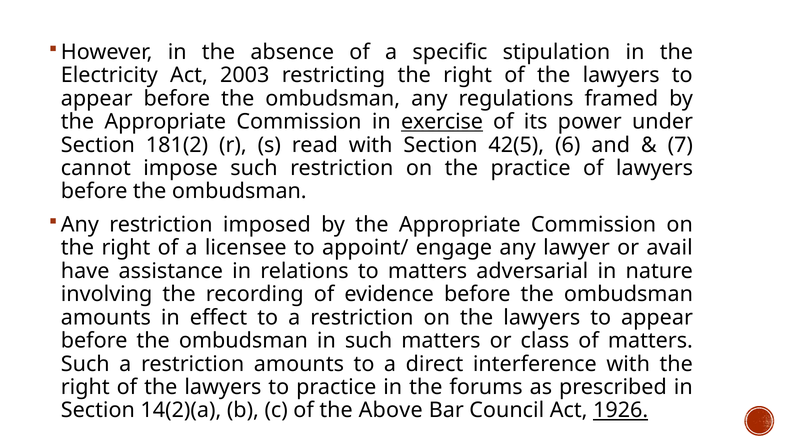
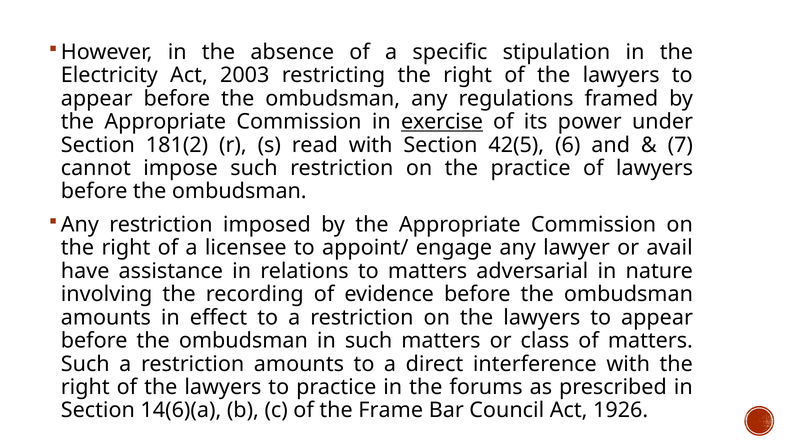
14(2)(a: 14(2)(a -> 14(6)(a (181, 411)
Above: Above -> Frame (391, 411)
1926 underline: present -> none (621, 411)
